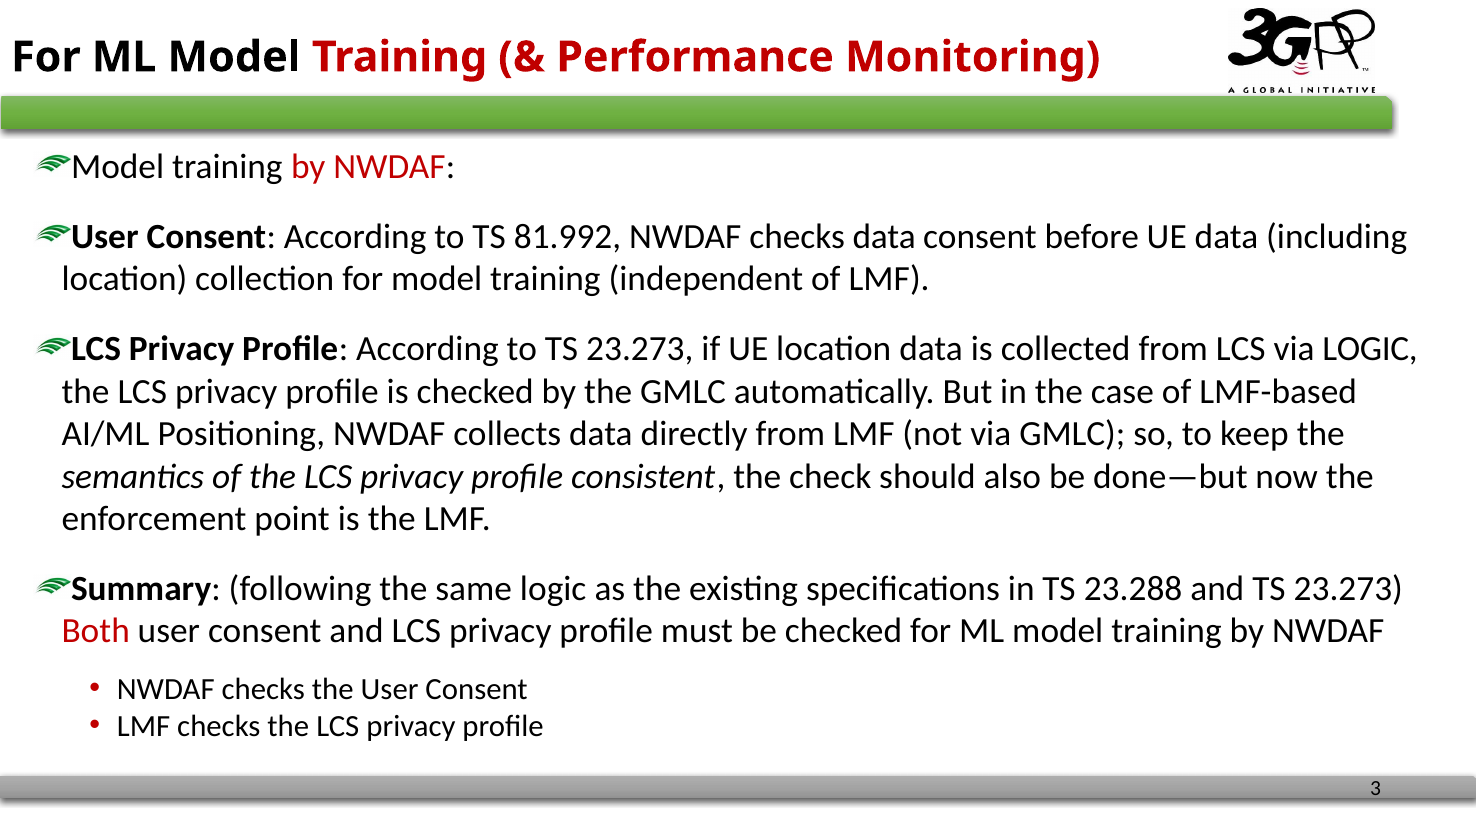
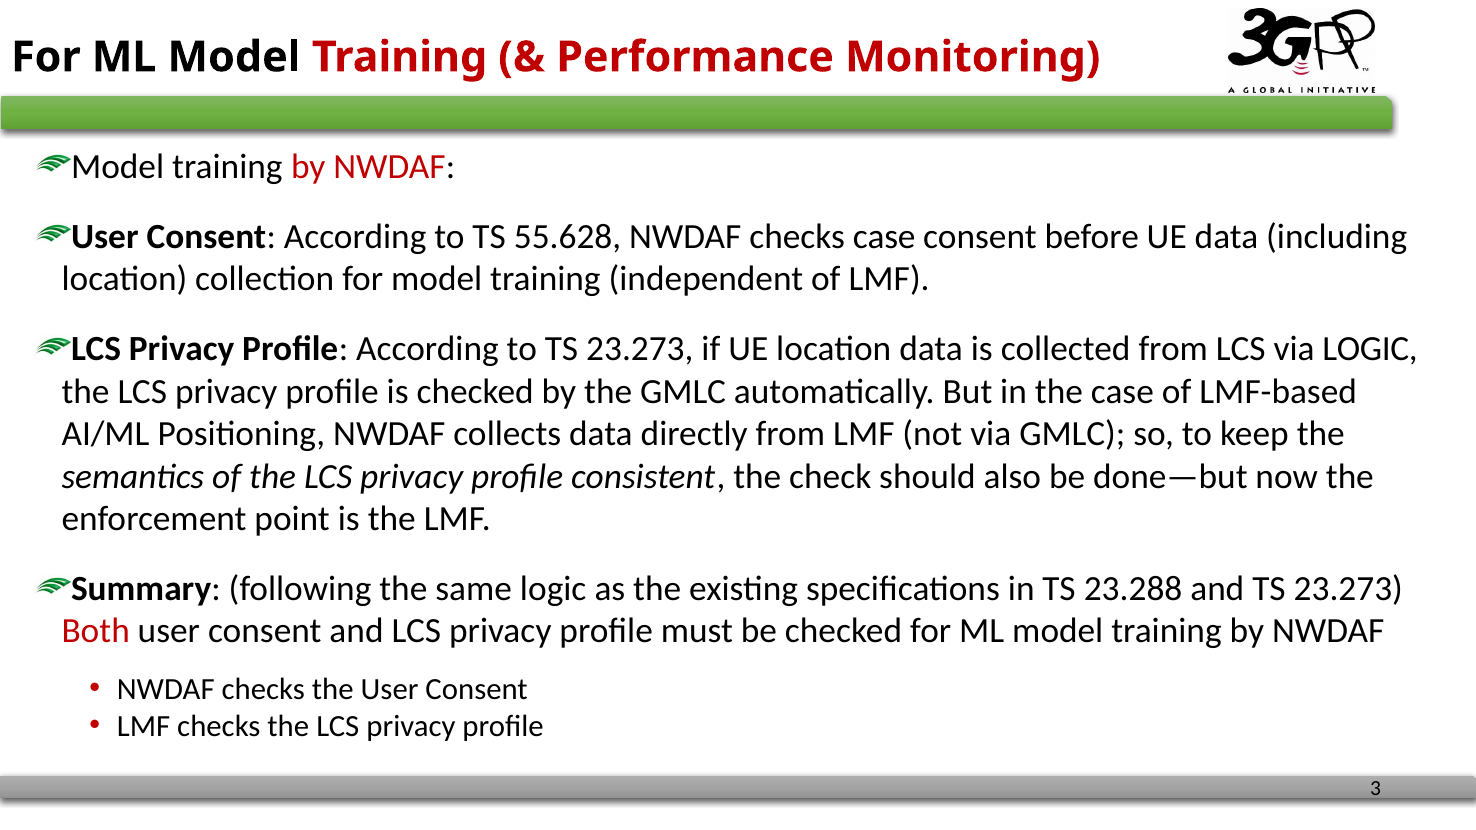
81.992: 81.992 -> 55.628 (568, 237)
checks data: data -> case (884, 237)
